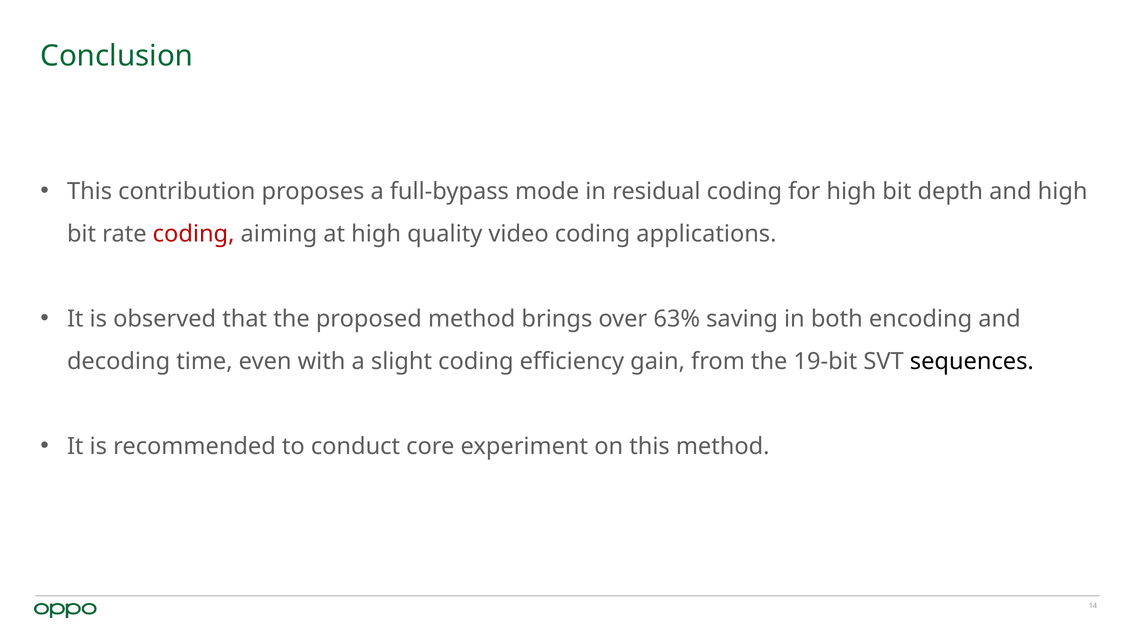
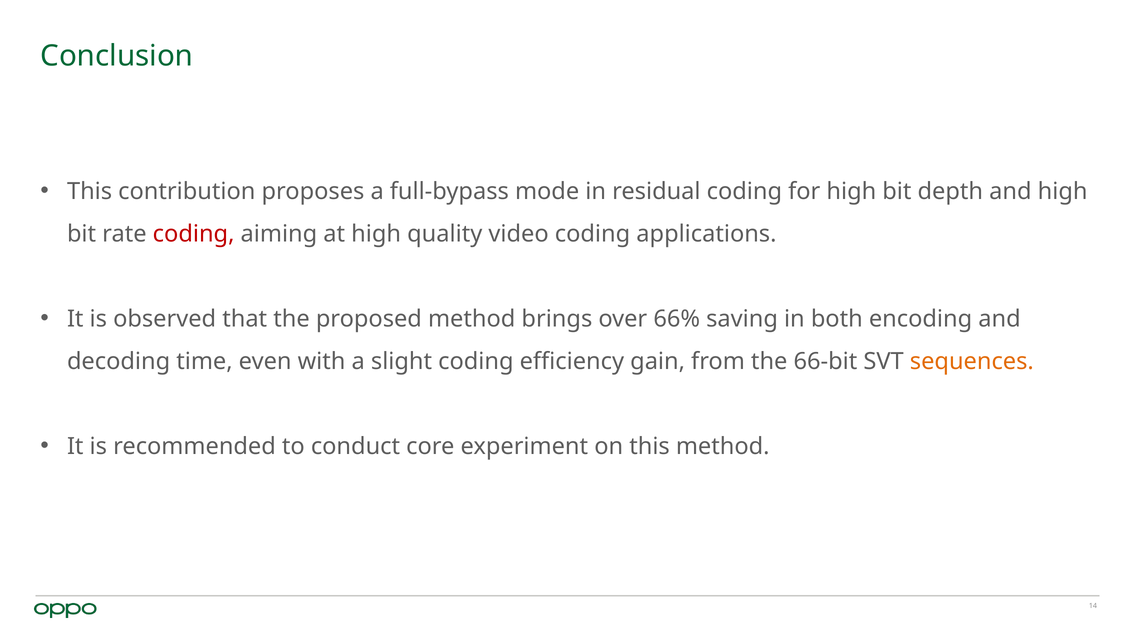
63%: 63% -> 66% (677, 319)
19-bit: 19-bit -> 66-bit (825, 362)
sequences colour: black -> orange (972, 362)
